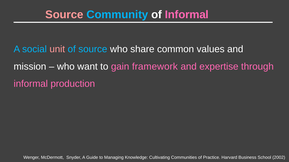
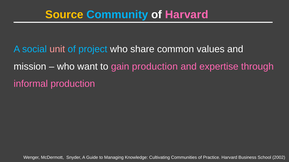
Source colour: pink -> yellow (64, 15)
of Informal: Informal -> Harvard (187, 15)
of source: source -> project (93, 49)
gain framework: framework -> production (155, 67)
